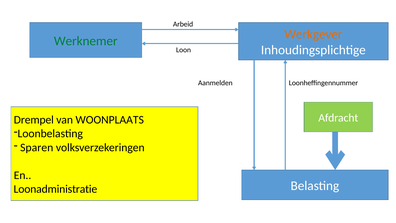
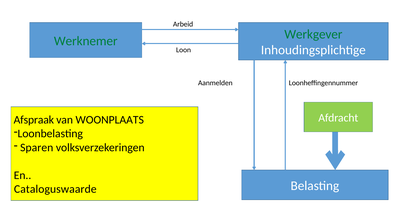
Werkgever colour: orange -> green (313, 34)
Drempel: Drempel -> Afspraak (34, 120)
Loonadministratie: Loonadministratie -> Cataloguswaarde (55, 189)
